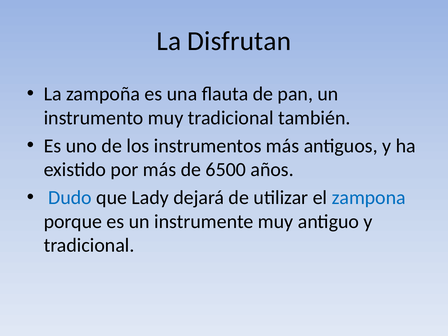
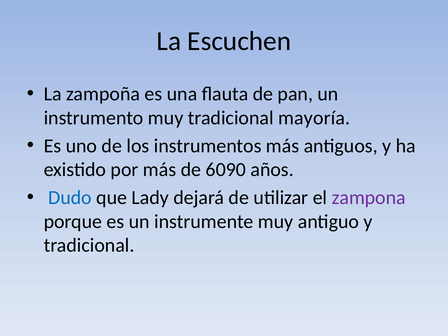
Disfrutan: Disfrutan -> Escuchen (239, 41)
también: también -> mayoría (314, 118)
6500: 6500 -> 6090 (226, 170)
zampona colour: blue -> purple (369, 198)
